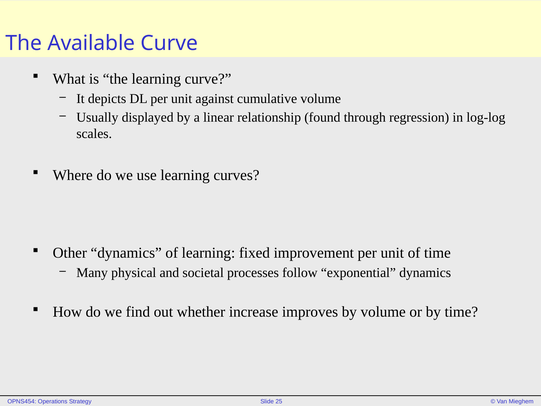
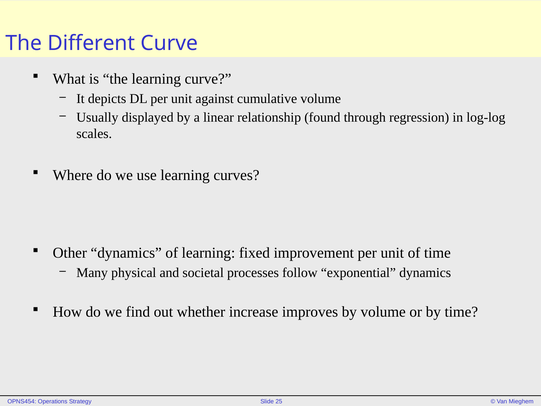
Available: Available -> Different (91, 43)
